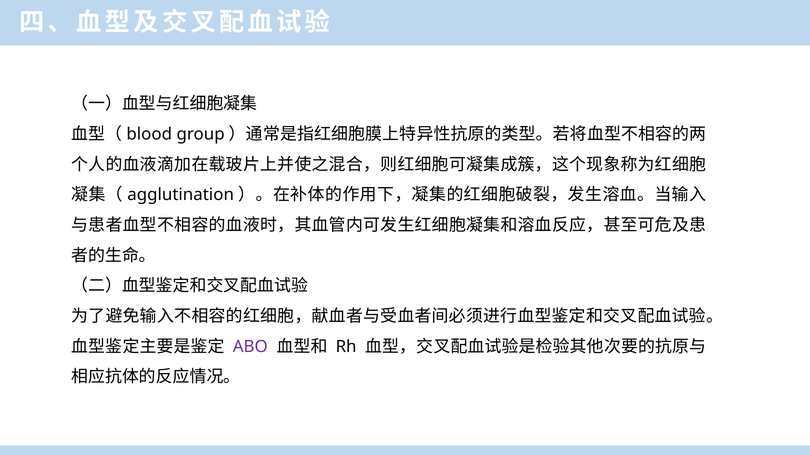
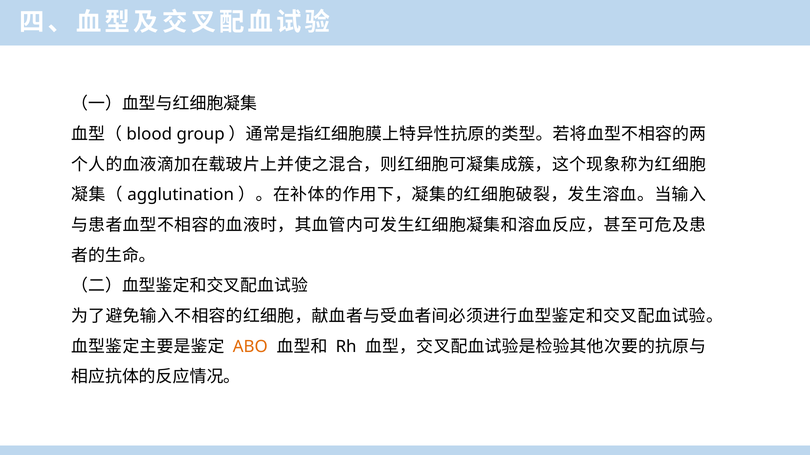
ABO colour: purple -> orange (250, 347)
